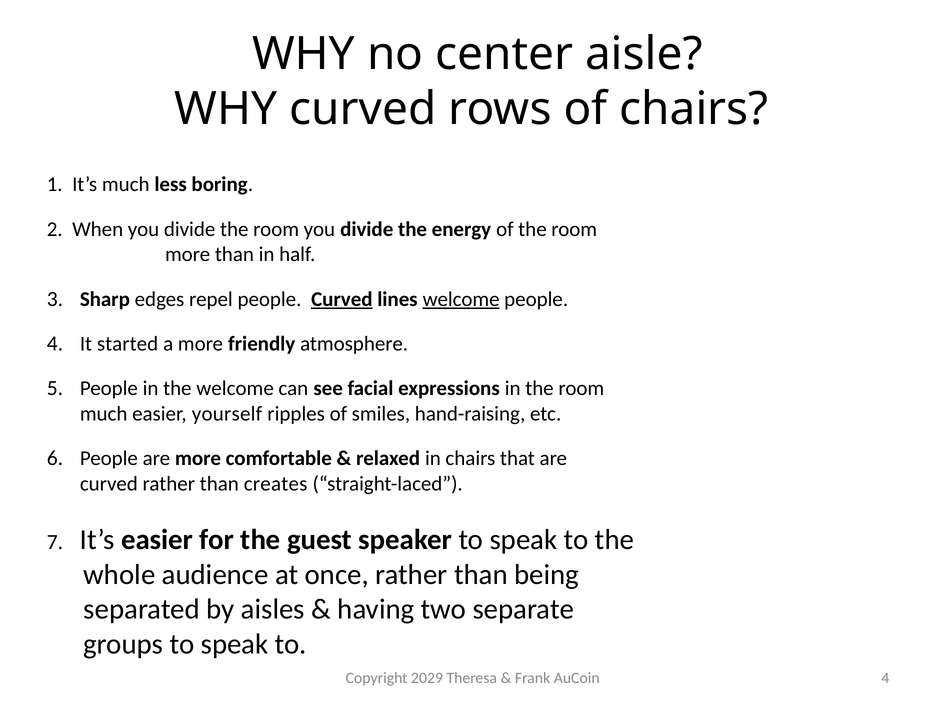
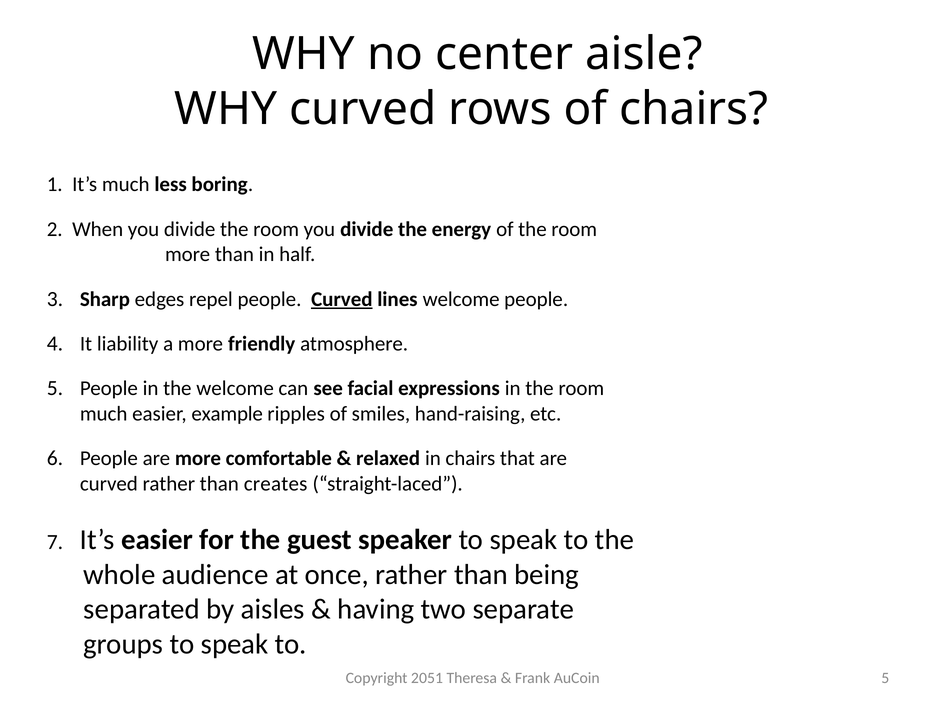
welcome underline: present -> none (461, 299)
started: started -> liability (128, 344)
yourself: yourself -> example (227, 413)
2029: 2029 -> 2051 (427, 677)
AuCoin 4: 4 -> 5 (885, 677)
